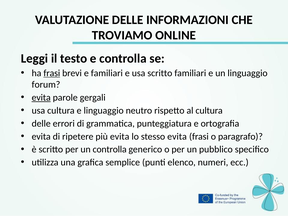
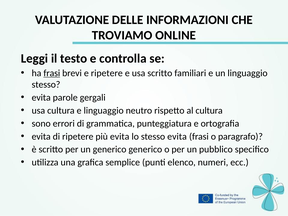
e familiari: familiari -> ripetere (107, 73)
forum: forum -> stesso (46, 85)
evita underline: present -> none (41, 98)
delle: delle -> sono (41, 123)
un controlla: controlla -> generico (110, 149)
